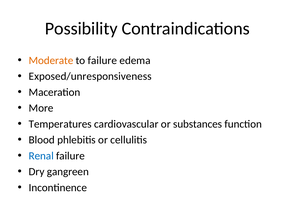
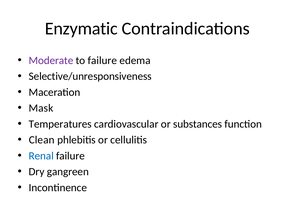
Possibility: Possibility -> Enzymatic (81, 29)
Moderate colour: orange -> purple (51, 61)
Exposed/unresponsiveness: Exposed/unresponsiveness -> Selective/unresponsiveness (90, 76)
More: More -> Mask (41, 108)
Blood: Blood -> Clean (42, 140)
